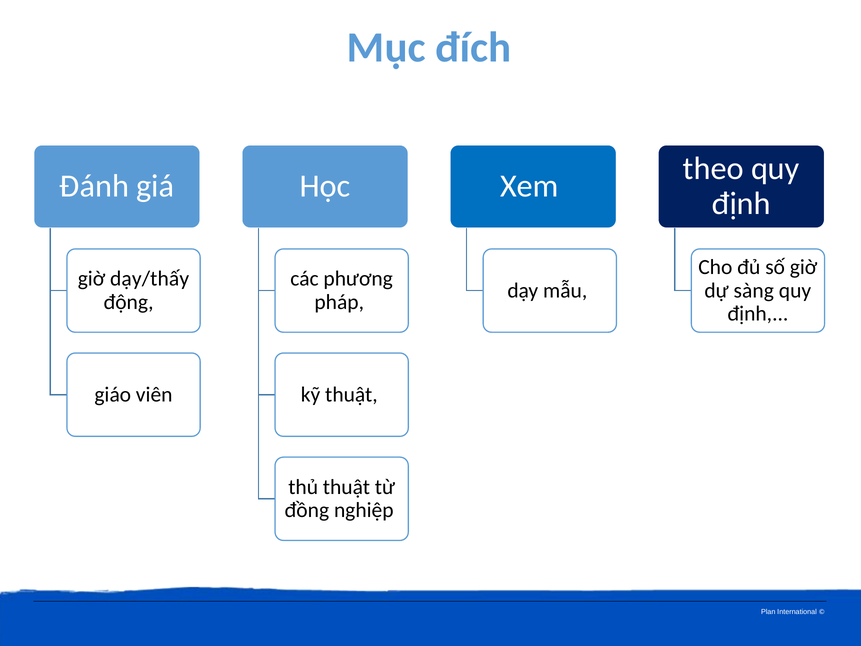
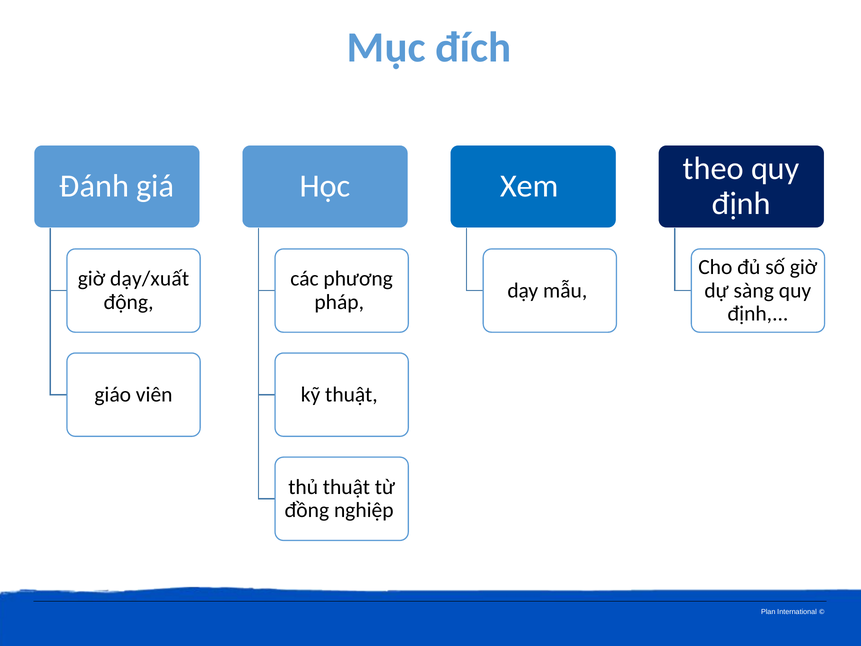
dạy/thấy: dạy/thấy -> dạy/xuất (150, 279)
